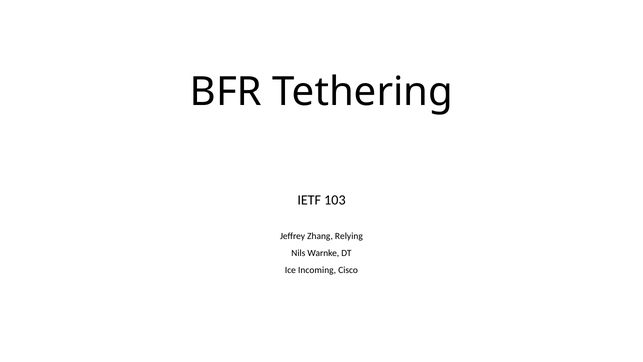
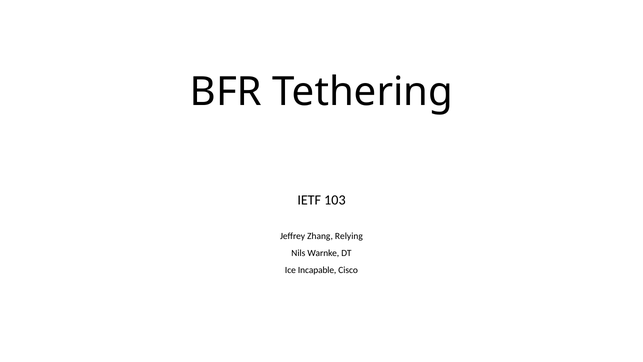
Incoming: Incoming -> Incapable (317, 270)
